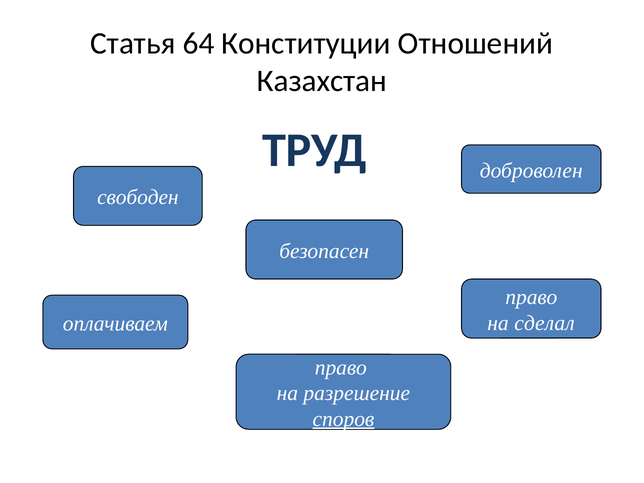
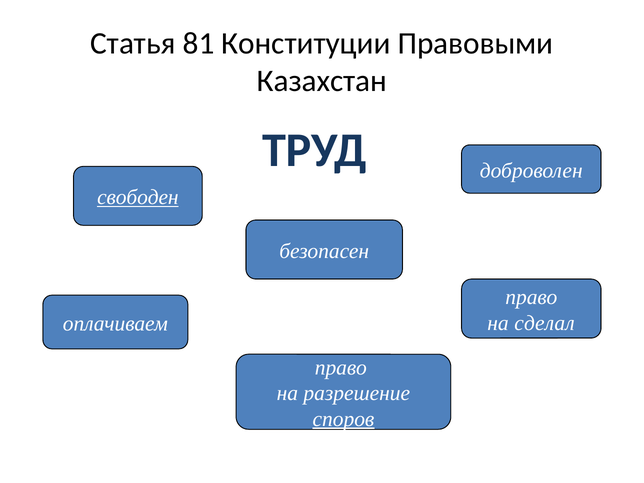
64: 64 -> 81 (199, 44)
Отношений: Отношений -> Правовыми (476, 44)
свободен underline: none -> present (138, 197)
